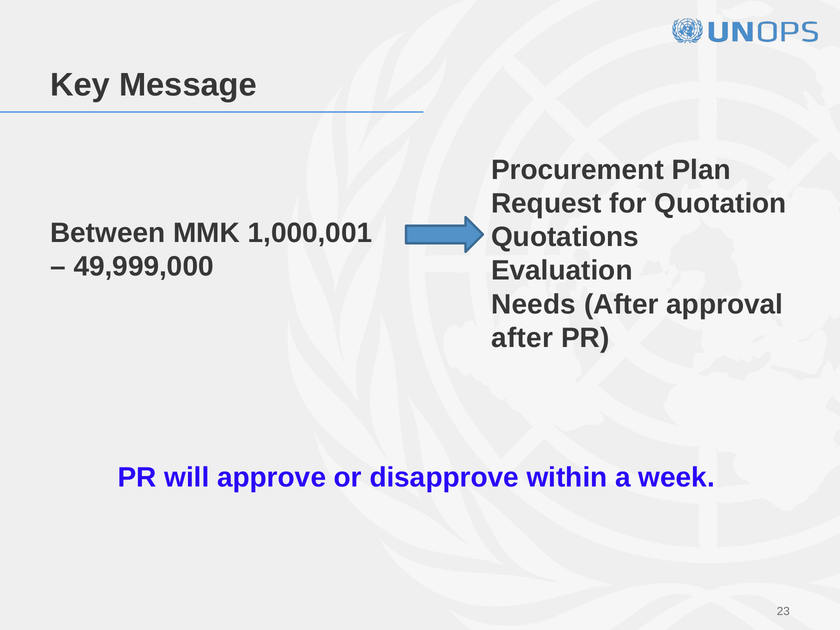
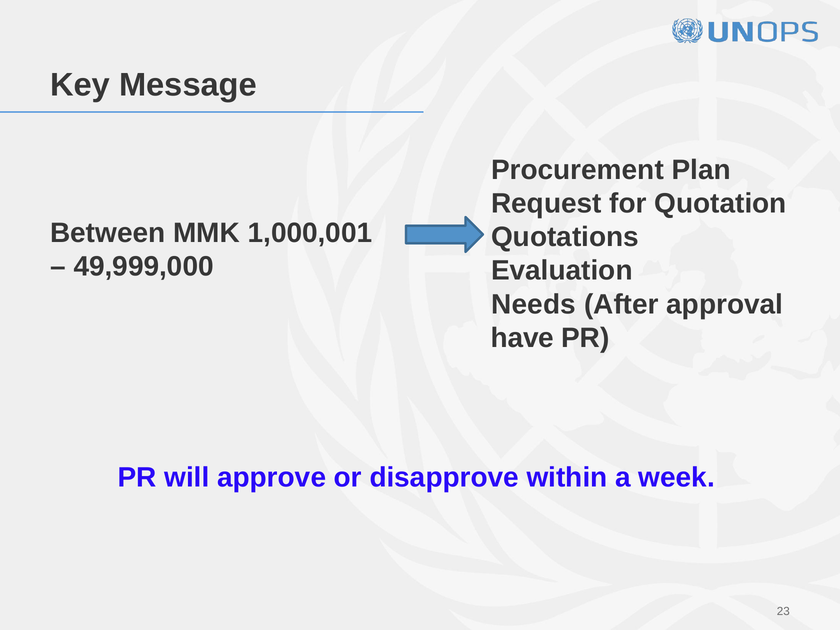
after: after -> have (522, 338)
